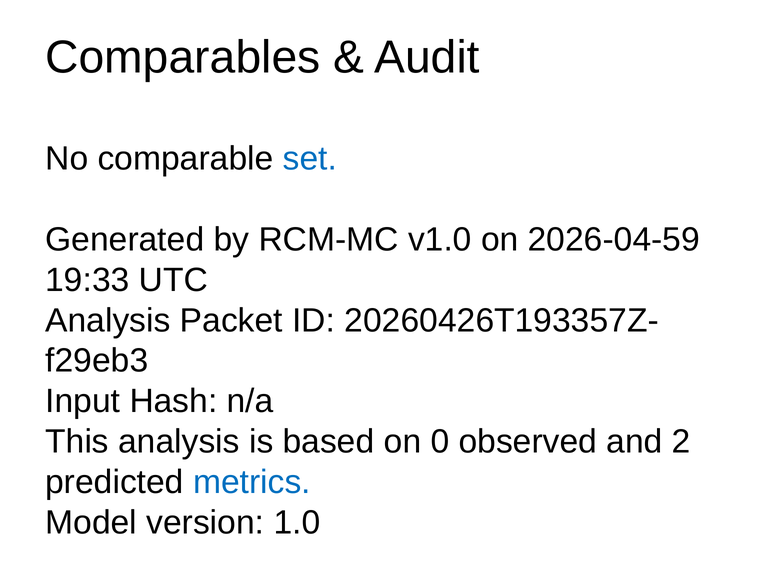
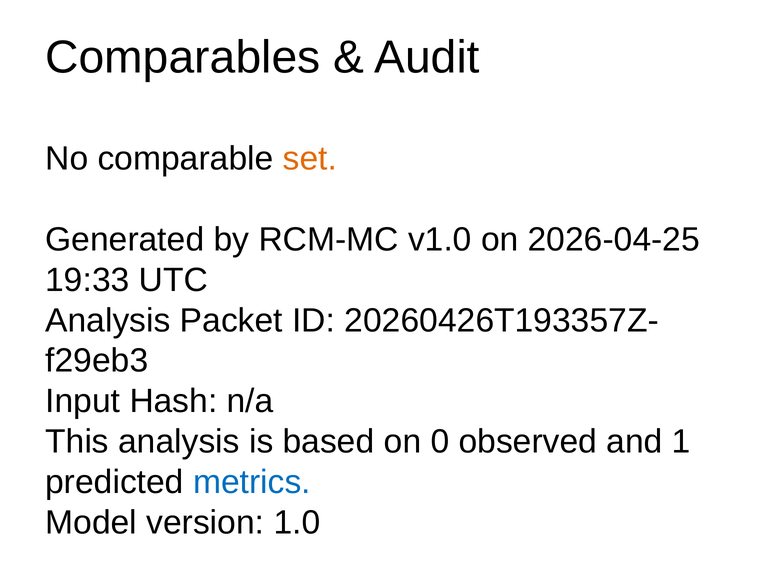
set colour: blue -> orange (310, 159)
2026-04-59: 2026-04-59 -> 2026-04-25 (614, 240)
2: 2 -> 1 (681, 441)
